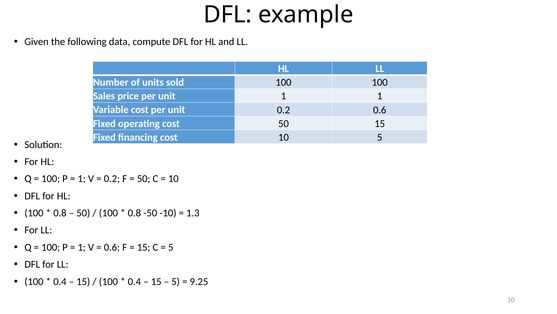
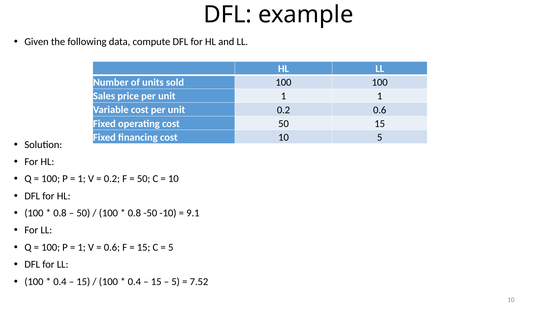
1.3: 1.3 -> 9.1 (193, 213)
9.25: 9.25 -> 7.52 (199, 281)
